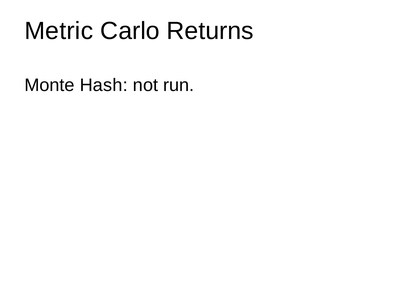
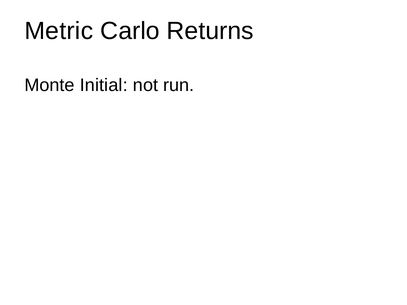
Hash: Hash -> Initial (104, 85)
